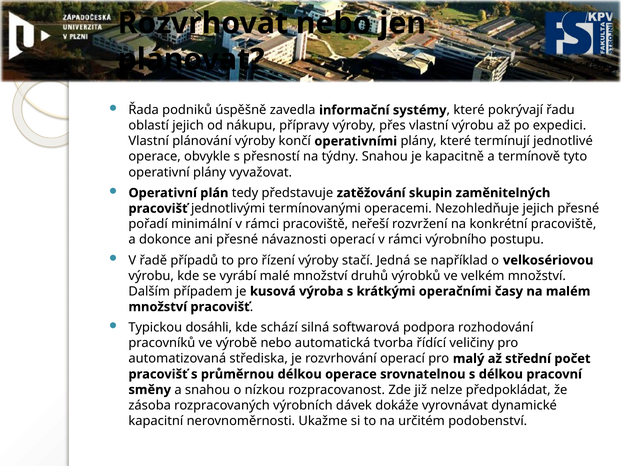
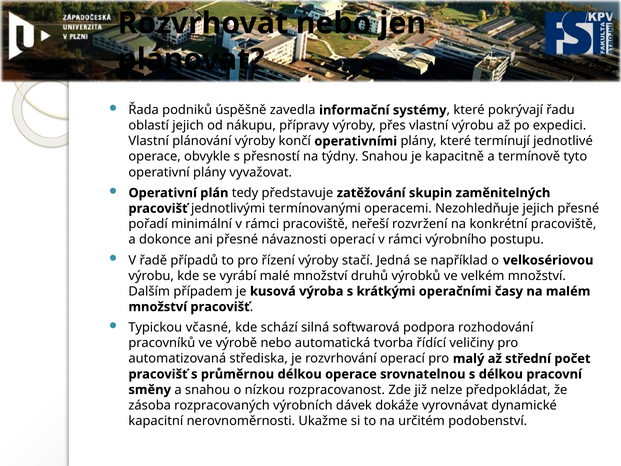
dosáhli: dosáhli -> včasné (209, 327)
